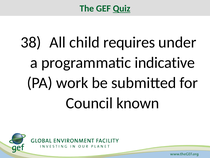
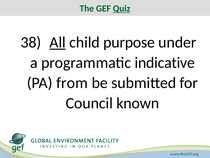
All underline: none -> present (58, 42)
requires: requires -> purpose (129, 42)
work: work -> from (72, 83)
